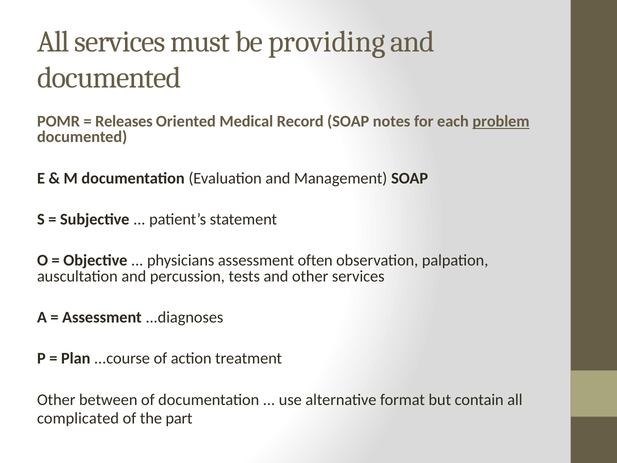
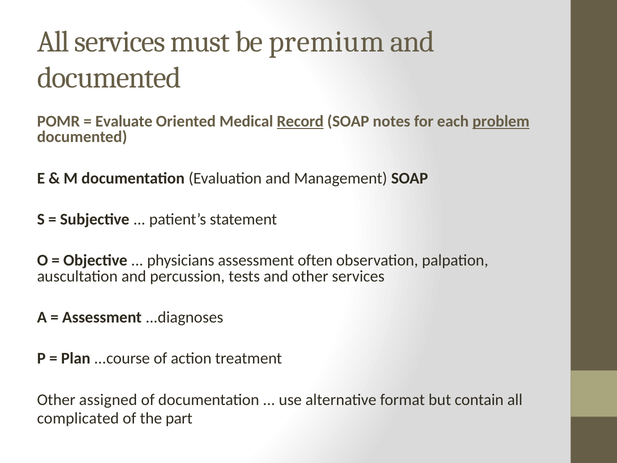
providing: providing -> premium (327, 42)
Releases: Releases -> Evaluate (124, 121)
Record underline: none -> present (300, 121)
between: between -> assigned (108, 400)
